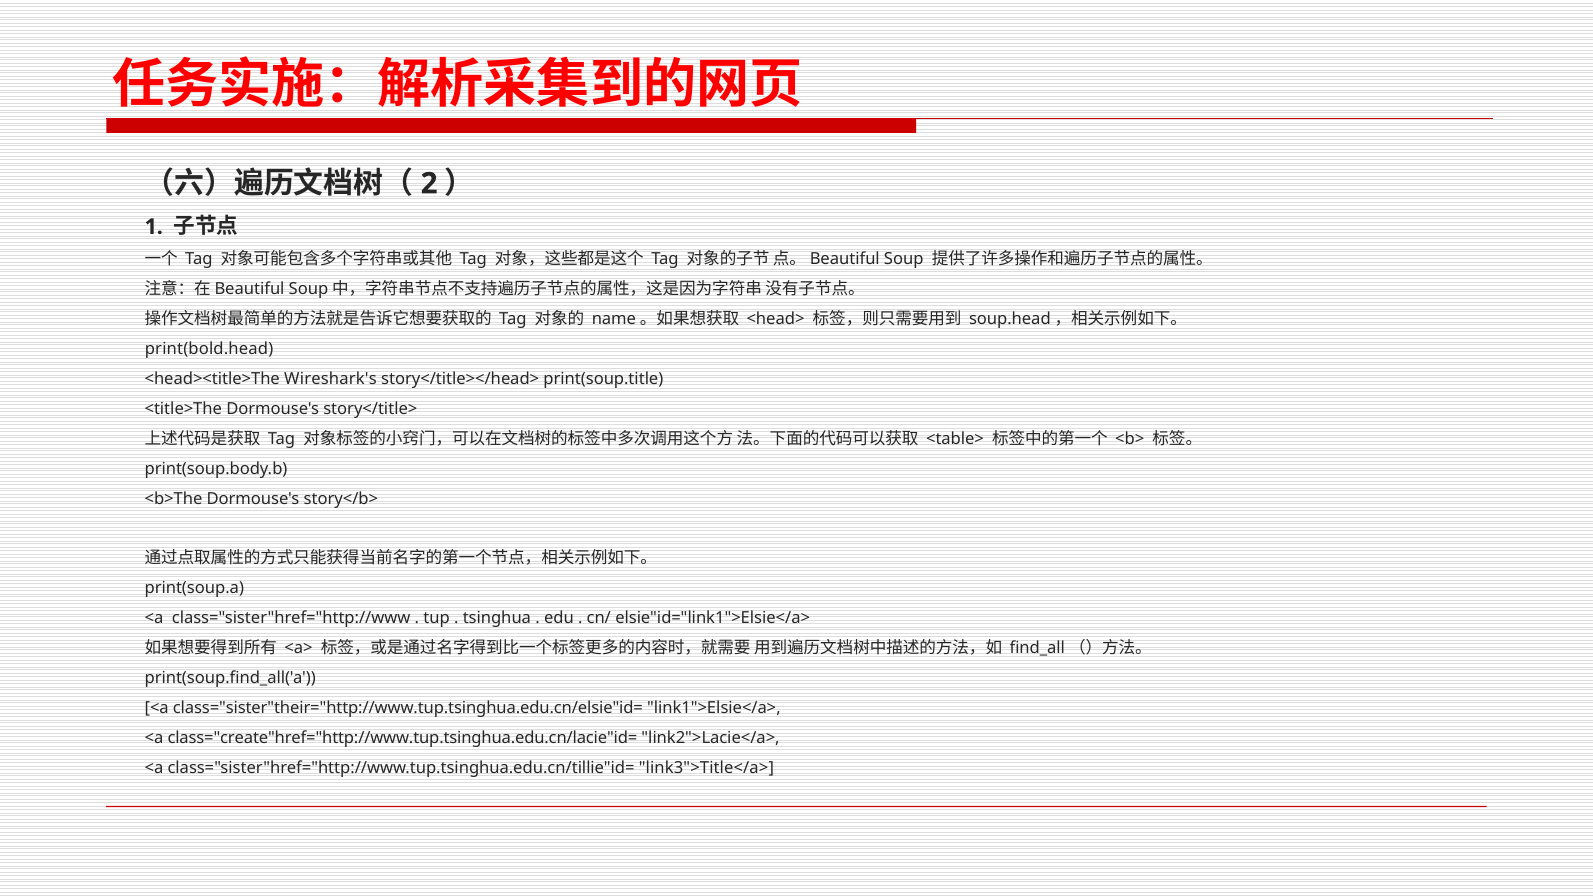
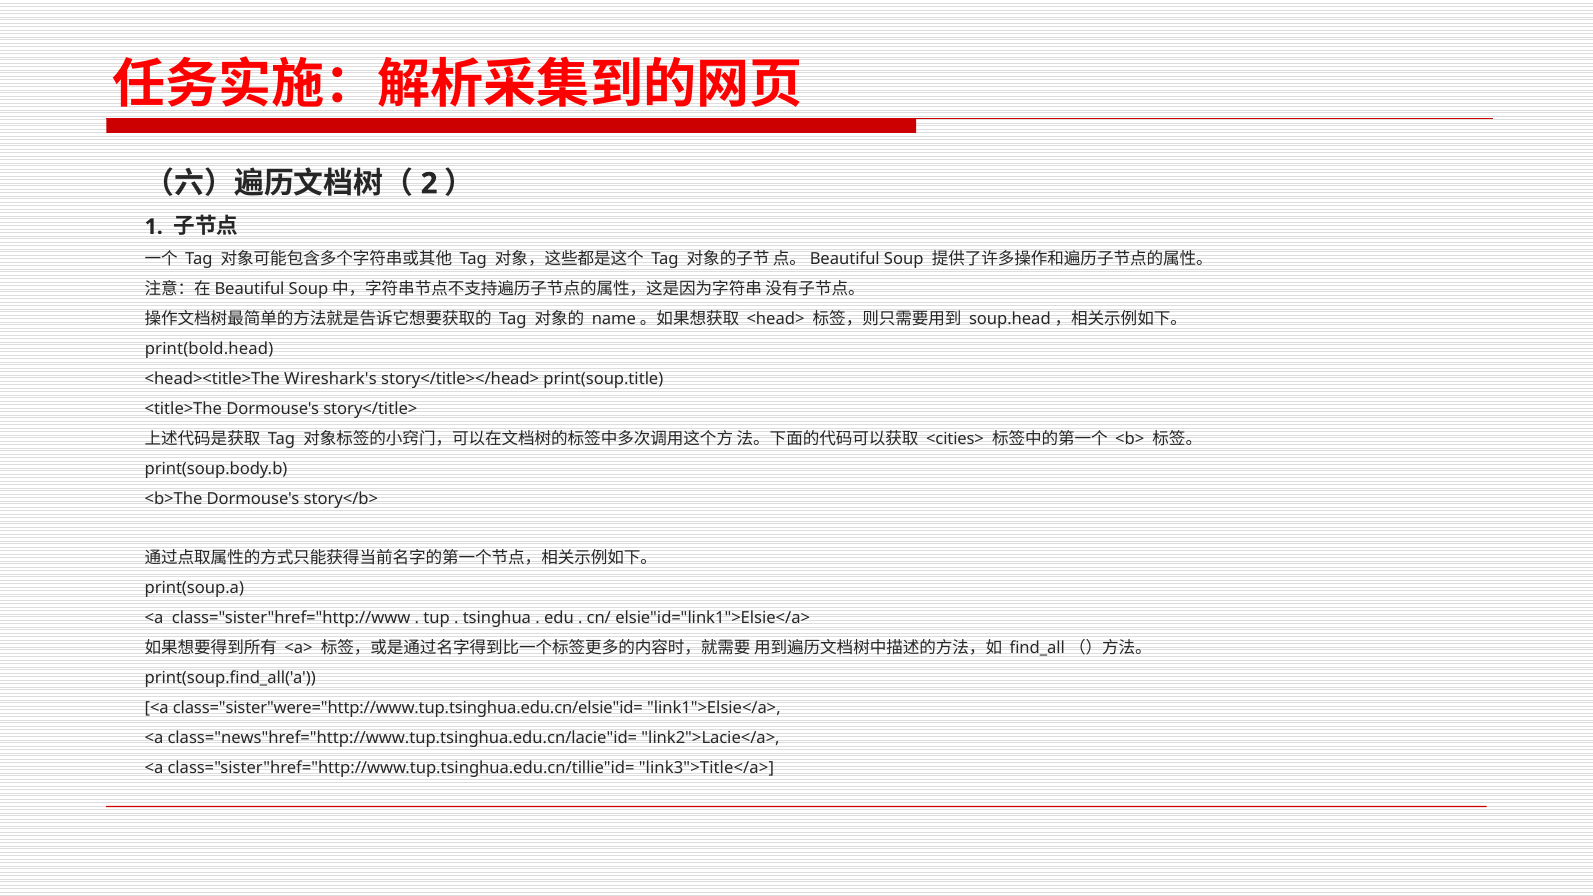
<table>: <table> -> <cities> (955, 439)
class="sister"their="http://www.tup.tsinghua.edu.cn/elsie"id=: class="sister"their="http://www.tup.tsinghua.edu.cn/elsie"id= -> class="sister"were="http://www.tup.tsinghua.edu.cn/elsie"id= (408, 708)
class="create"href="http://www.tup.tsinghua.edu.cn/lacie"id=: class="create"href="http://www.tup.tsinghua.edu.cn/lacie"id= -> class="news"href="http://www.tup.tsinghua.edu.cn/lacie"id= (402, 738)
